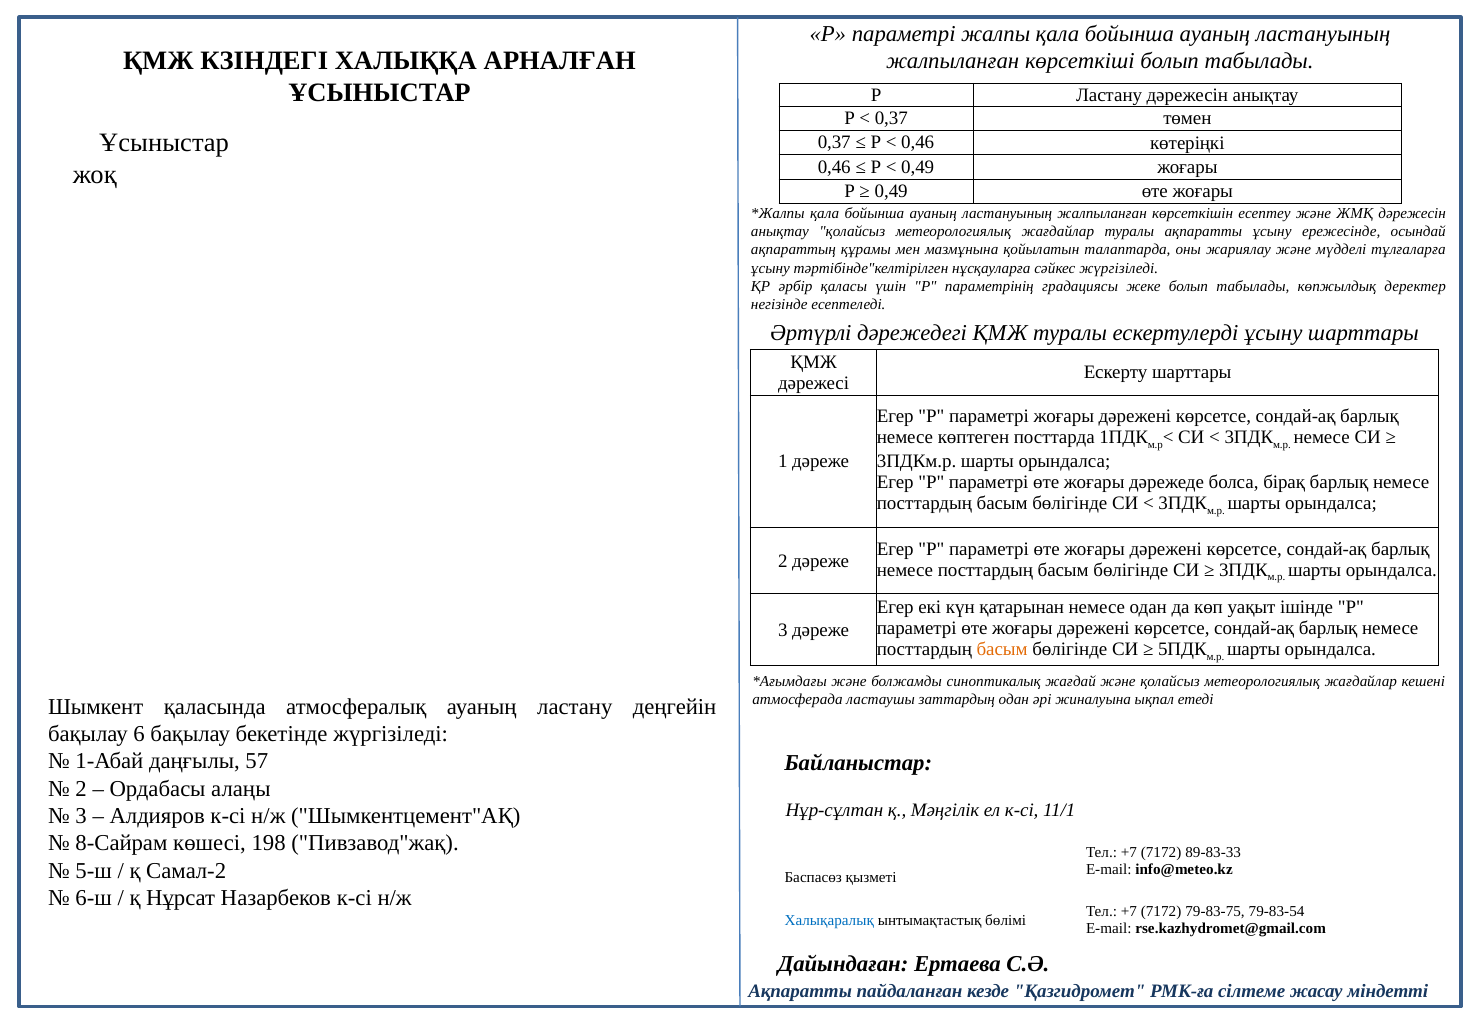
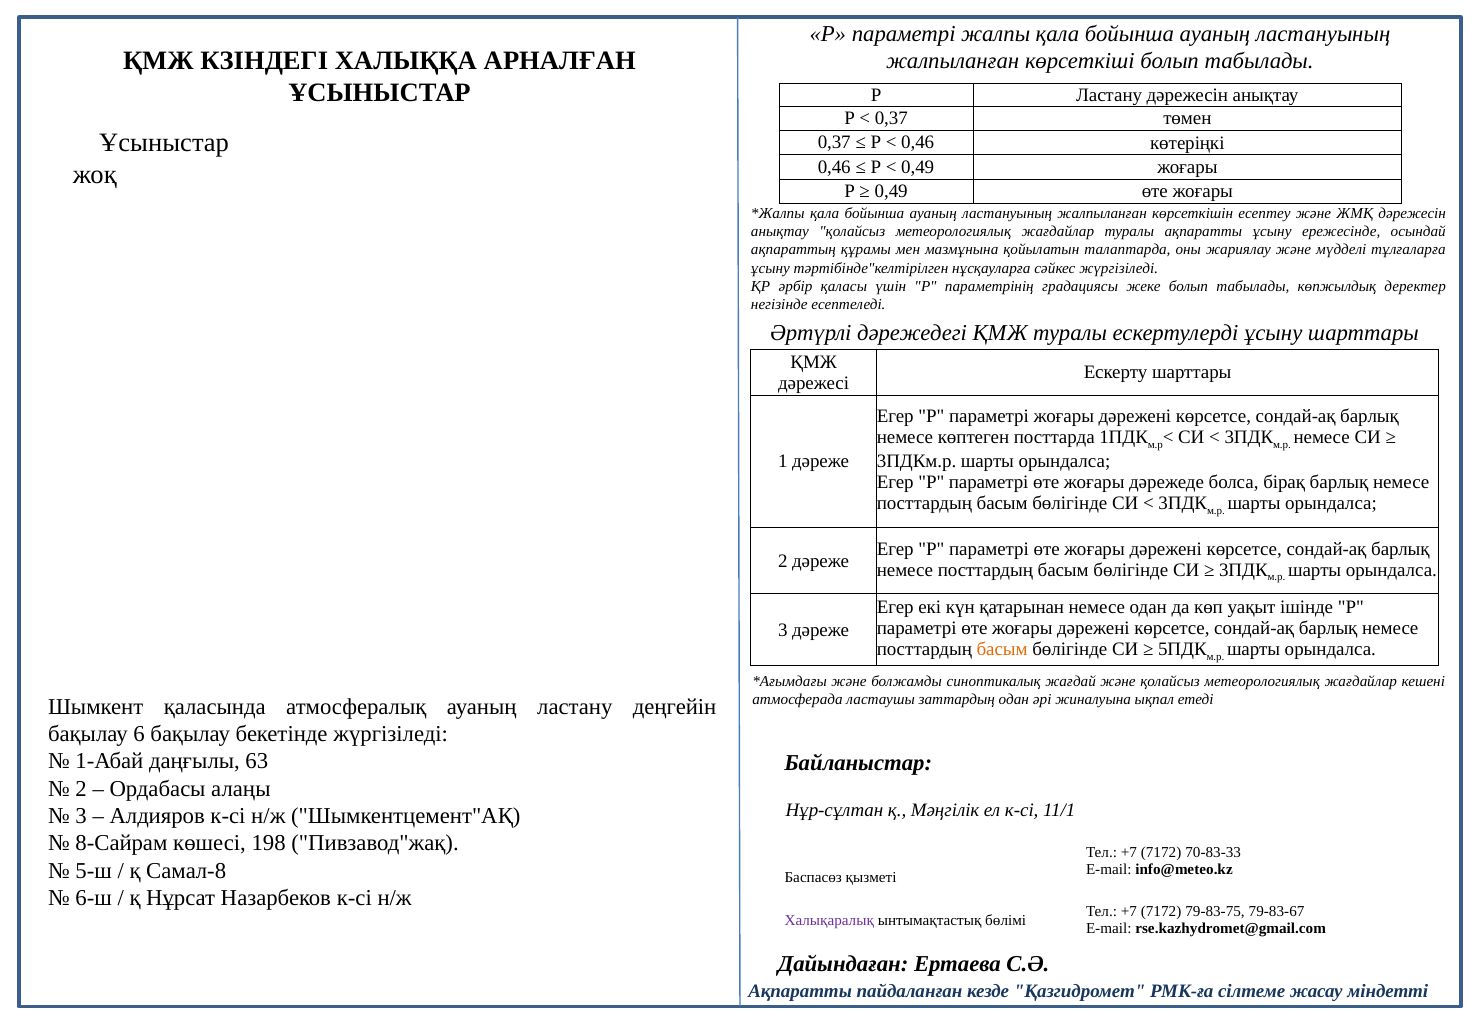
57: 57 -> 63 (257, 762)
89-83-33: 89-83-33 -> 70-83-33 (1213, 853)
Самал-2: Самал-2 -> Самал-8 (186, 871)
79-83-54: 79-83-54 -> 79-83-67 (1277, 912)
Халықаралық colour: blue -> purple (829, 921)
